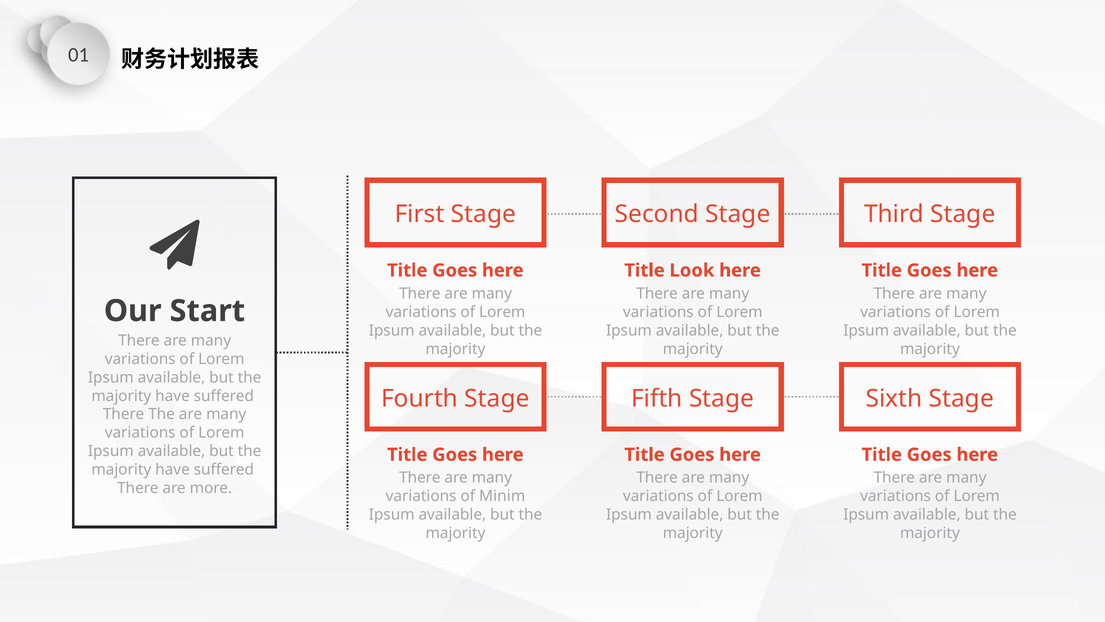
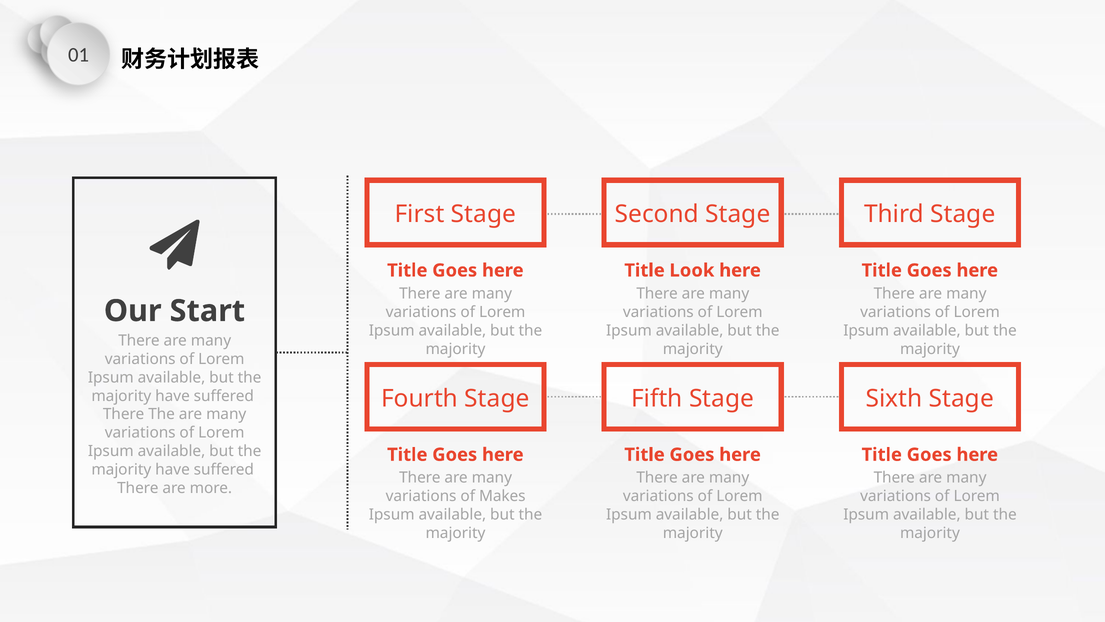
Minim: Minim -> Makes (502, 496)
